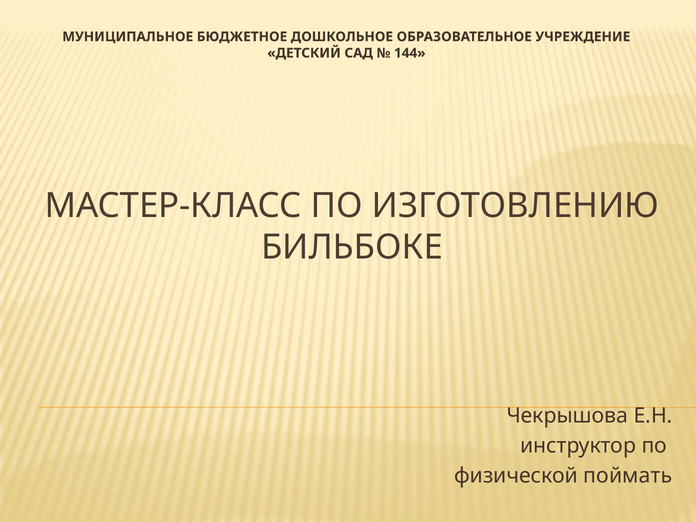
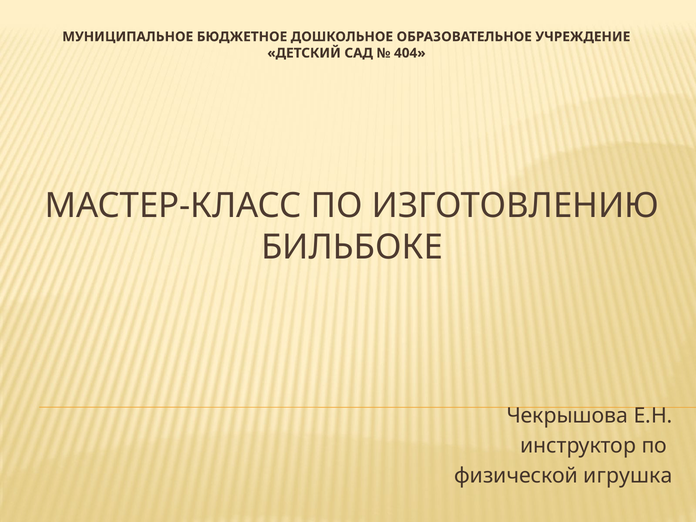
144: 144 -> 404 (410, 53)
поймать: поймать -> игрушка (628, 476)
